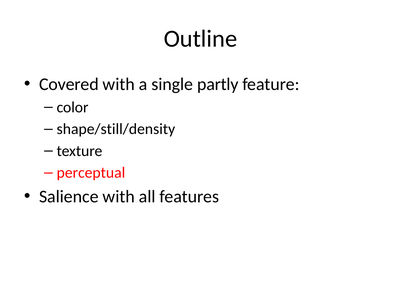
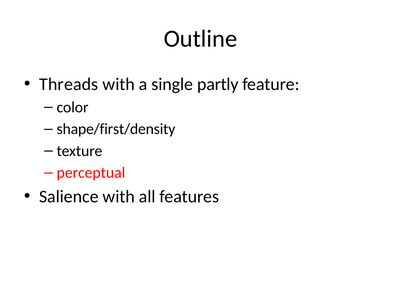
Covered: Covered -> Threads (69, 84)
shape/still/density: shape/still/density -> shape/first/density (116, 129)
